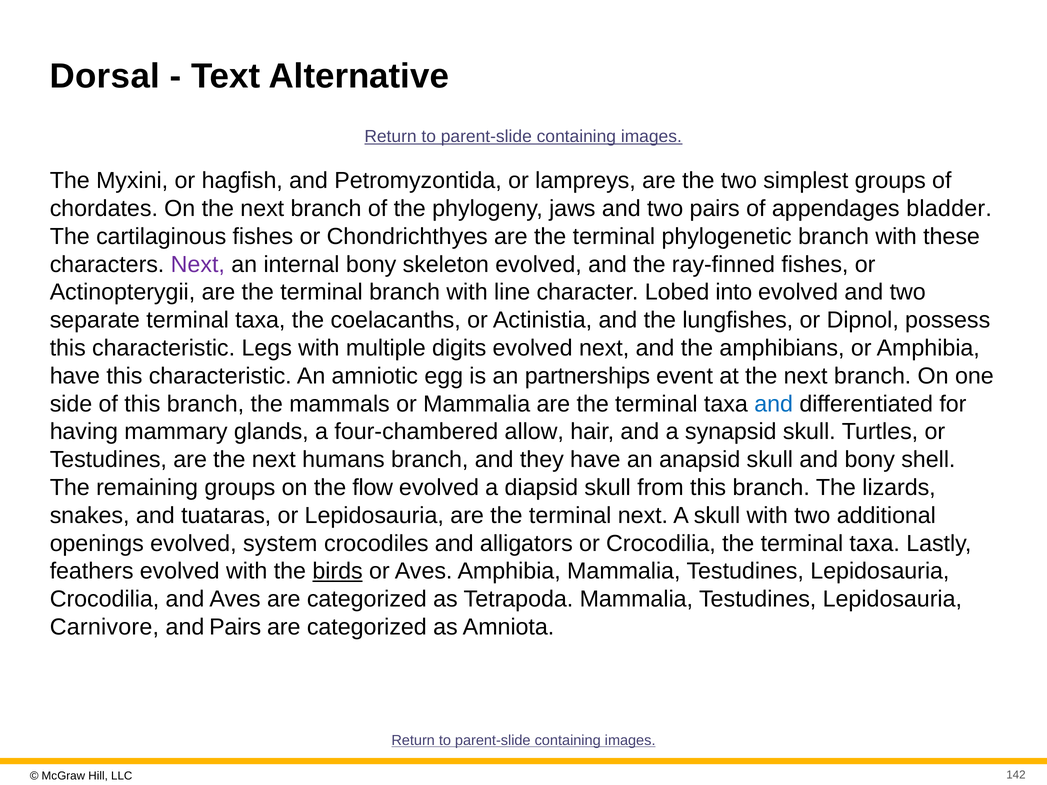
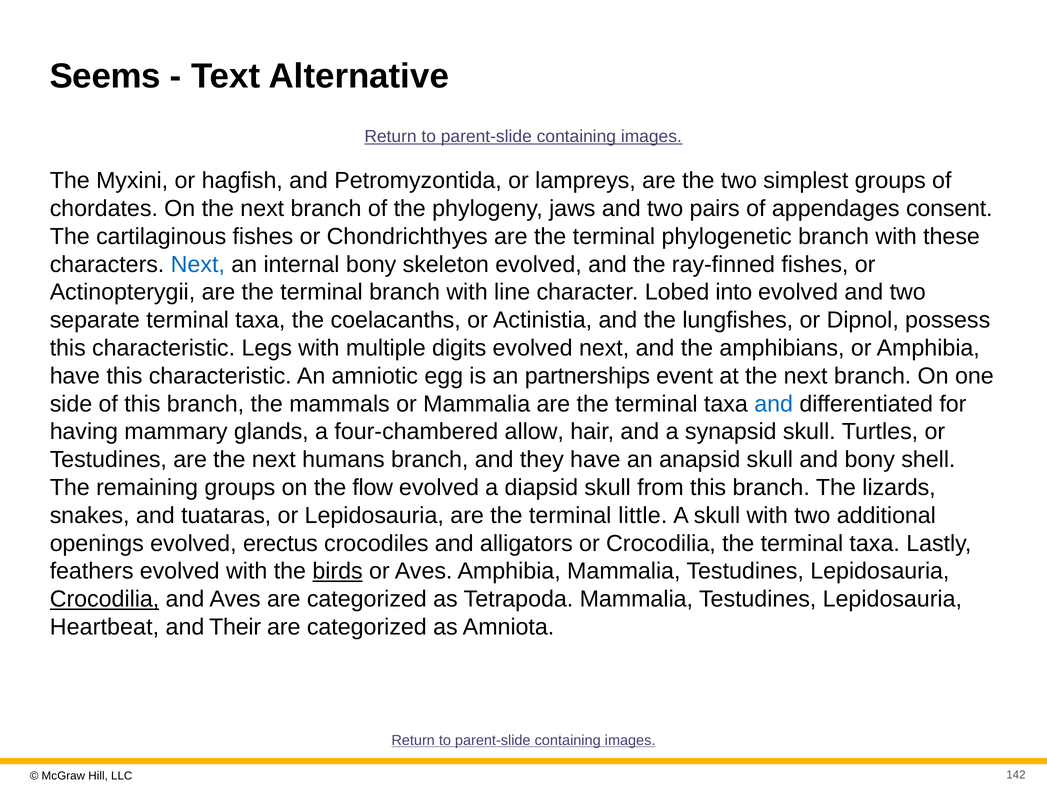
Dorsal: Dorsal -> Seems (105, 76)
bladder: bladder -> consent (949, 209)
Next colour: purple -> blue (198, 265)
terminal next: next -> little (643, 516)
system: system -> erectus (280, 544)
Crocodilia underline: none -> present (104, 599)
Carnivore: Carnivore -> Heartbeat (104, 627)
and Pairs: Pairs -> Their (235, 627)
